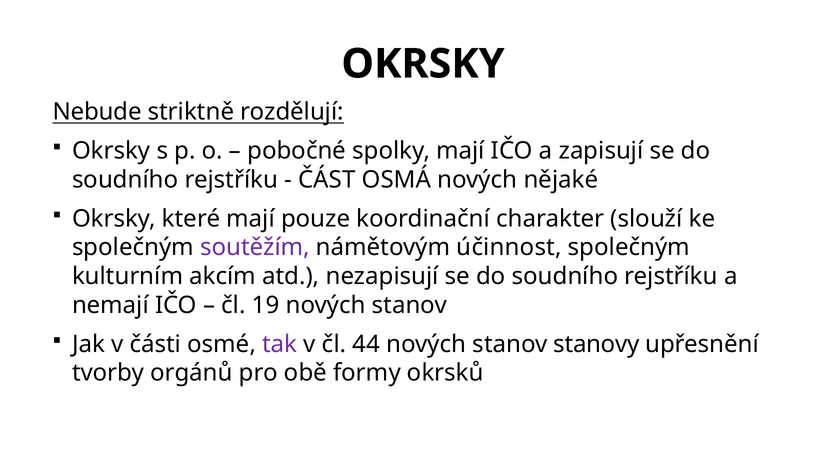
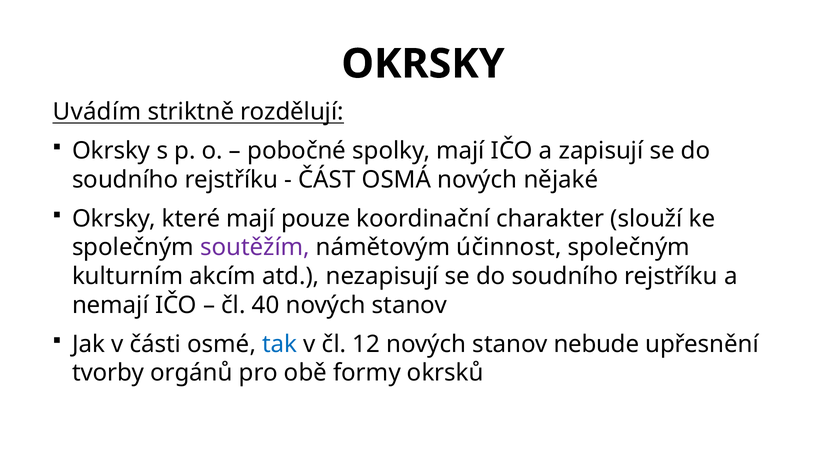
Nebude: Nebude -> Uvádím (97, 112)
19: 19 -> 40 (266, 305)
tak colour: purple -> blue (280, 344)
44: 44 -> 12 (366, 344)
stanovy: stanovy -> nebude (596, 344)
